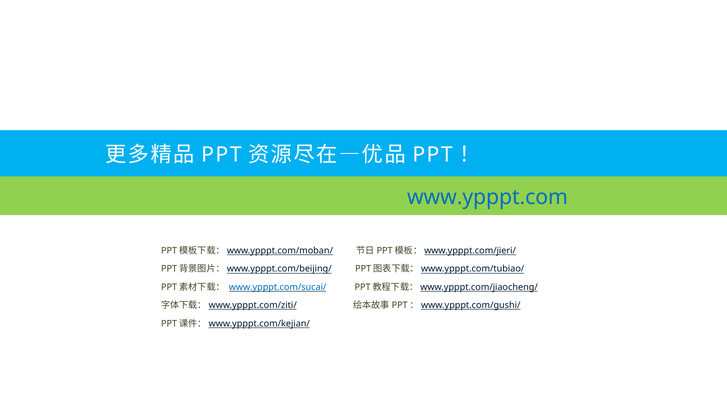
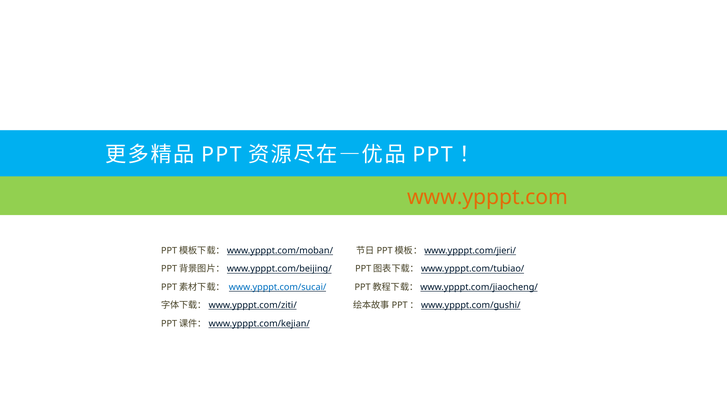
www.ypppt.com colour: blue -> orange (487, 197)
